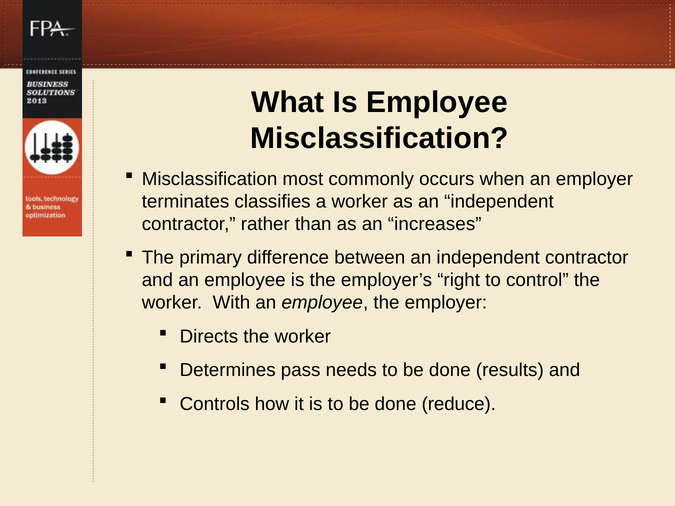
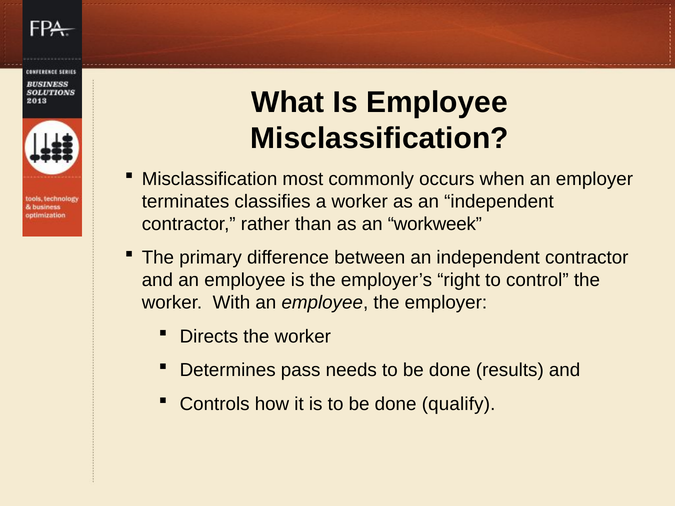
increases: increases -> workweek (435, 224)
reduce: reduce -> qualify (459, 404)
